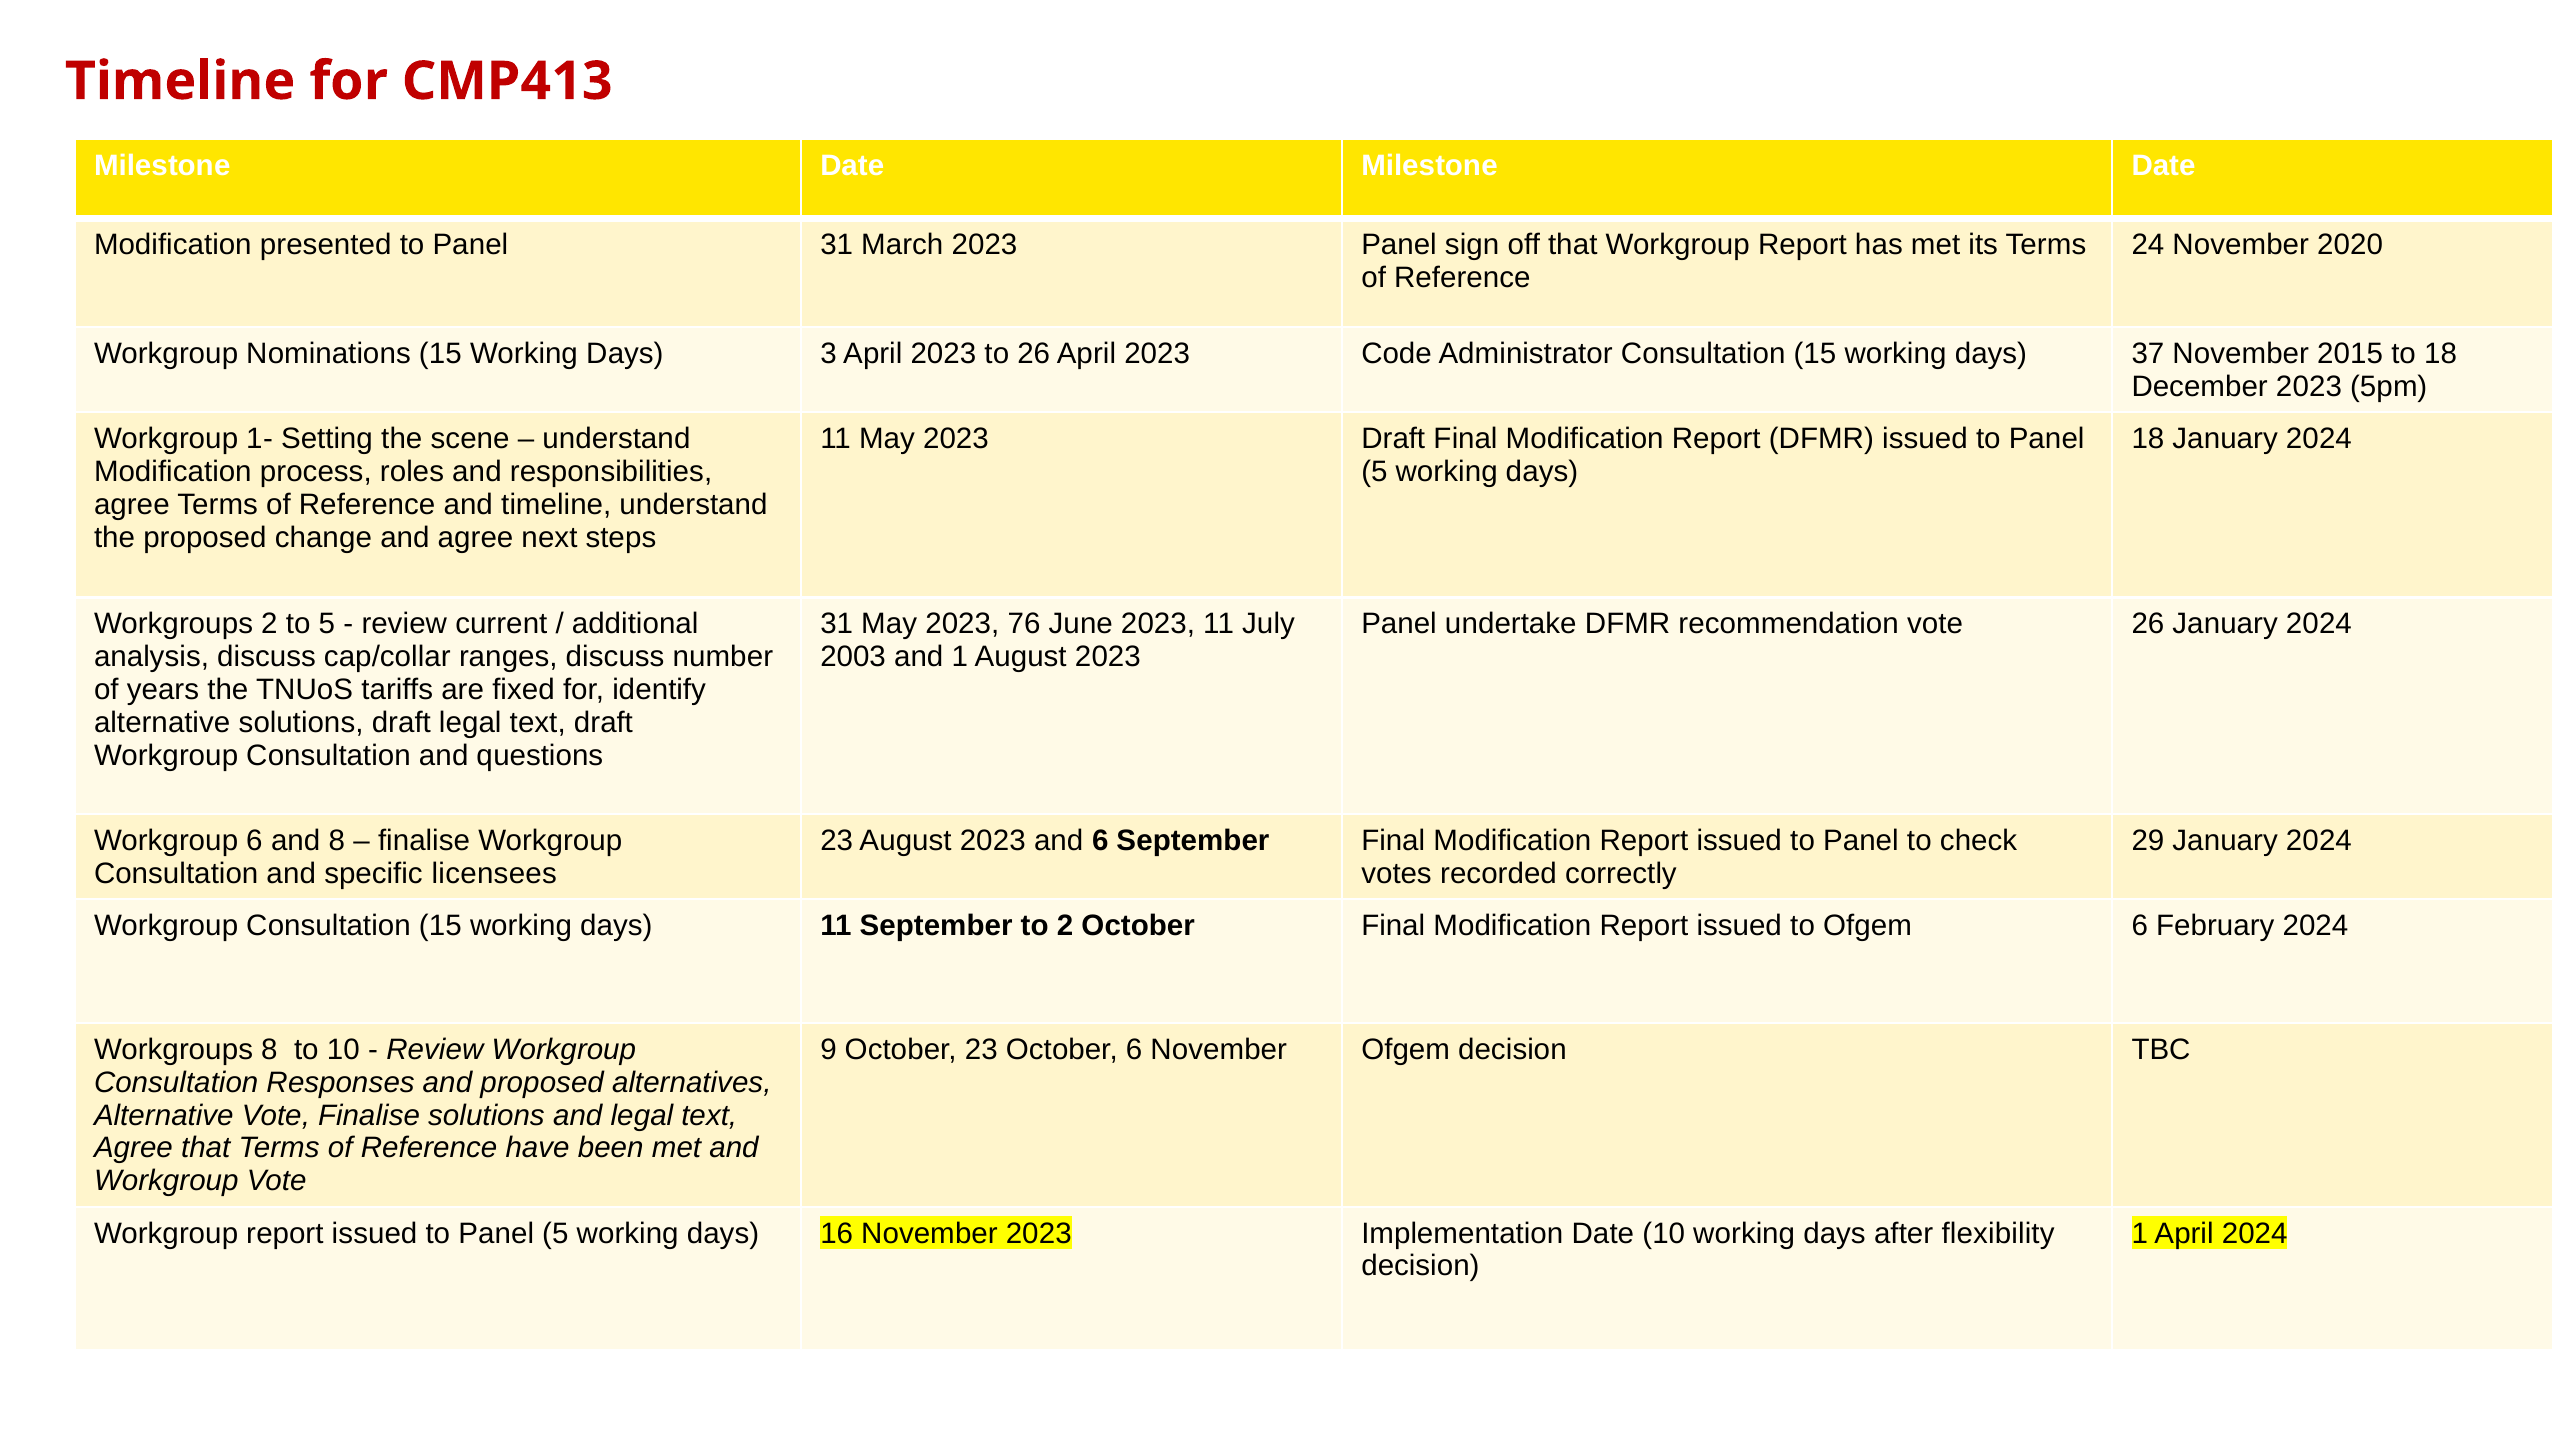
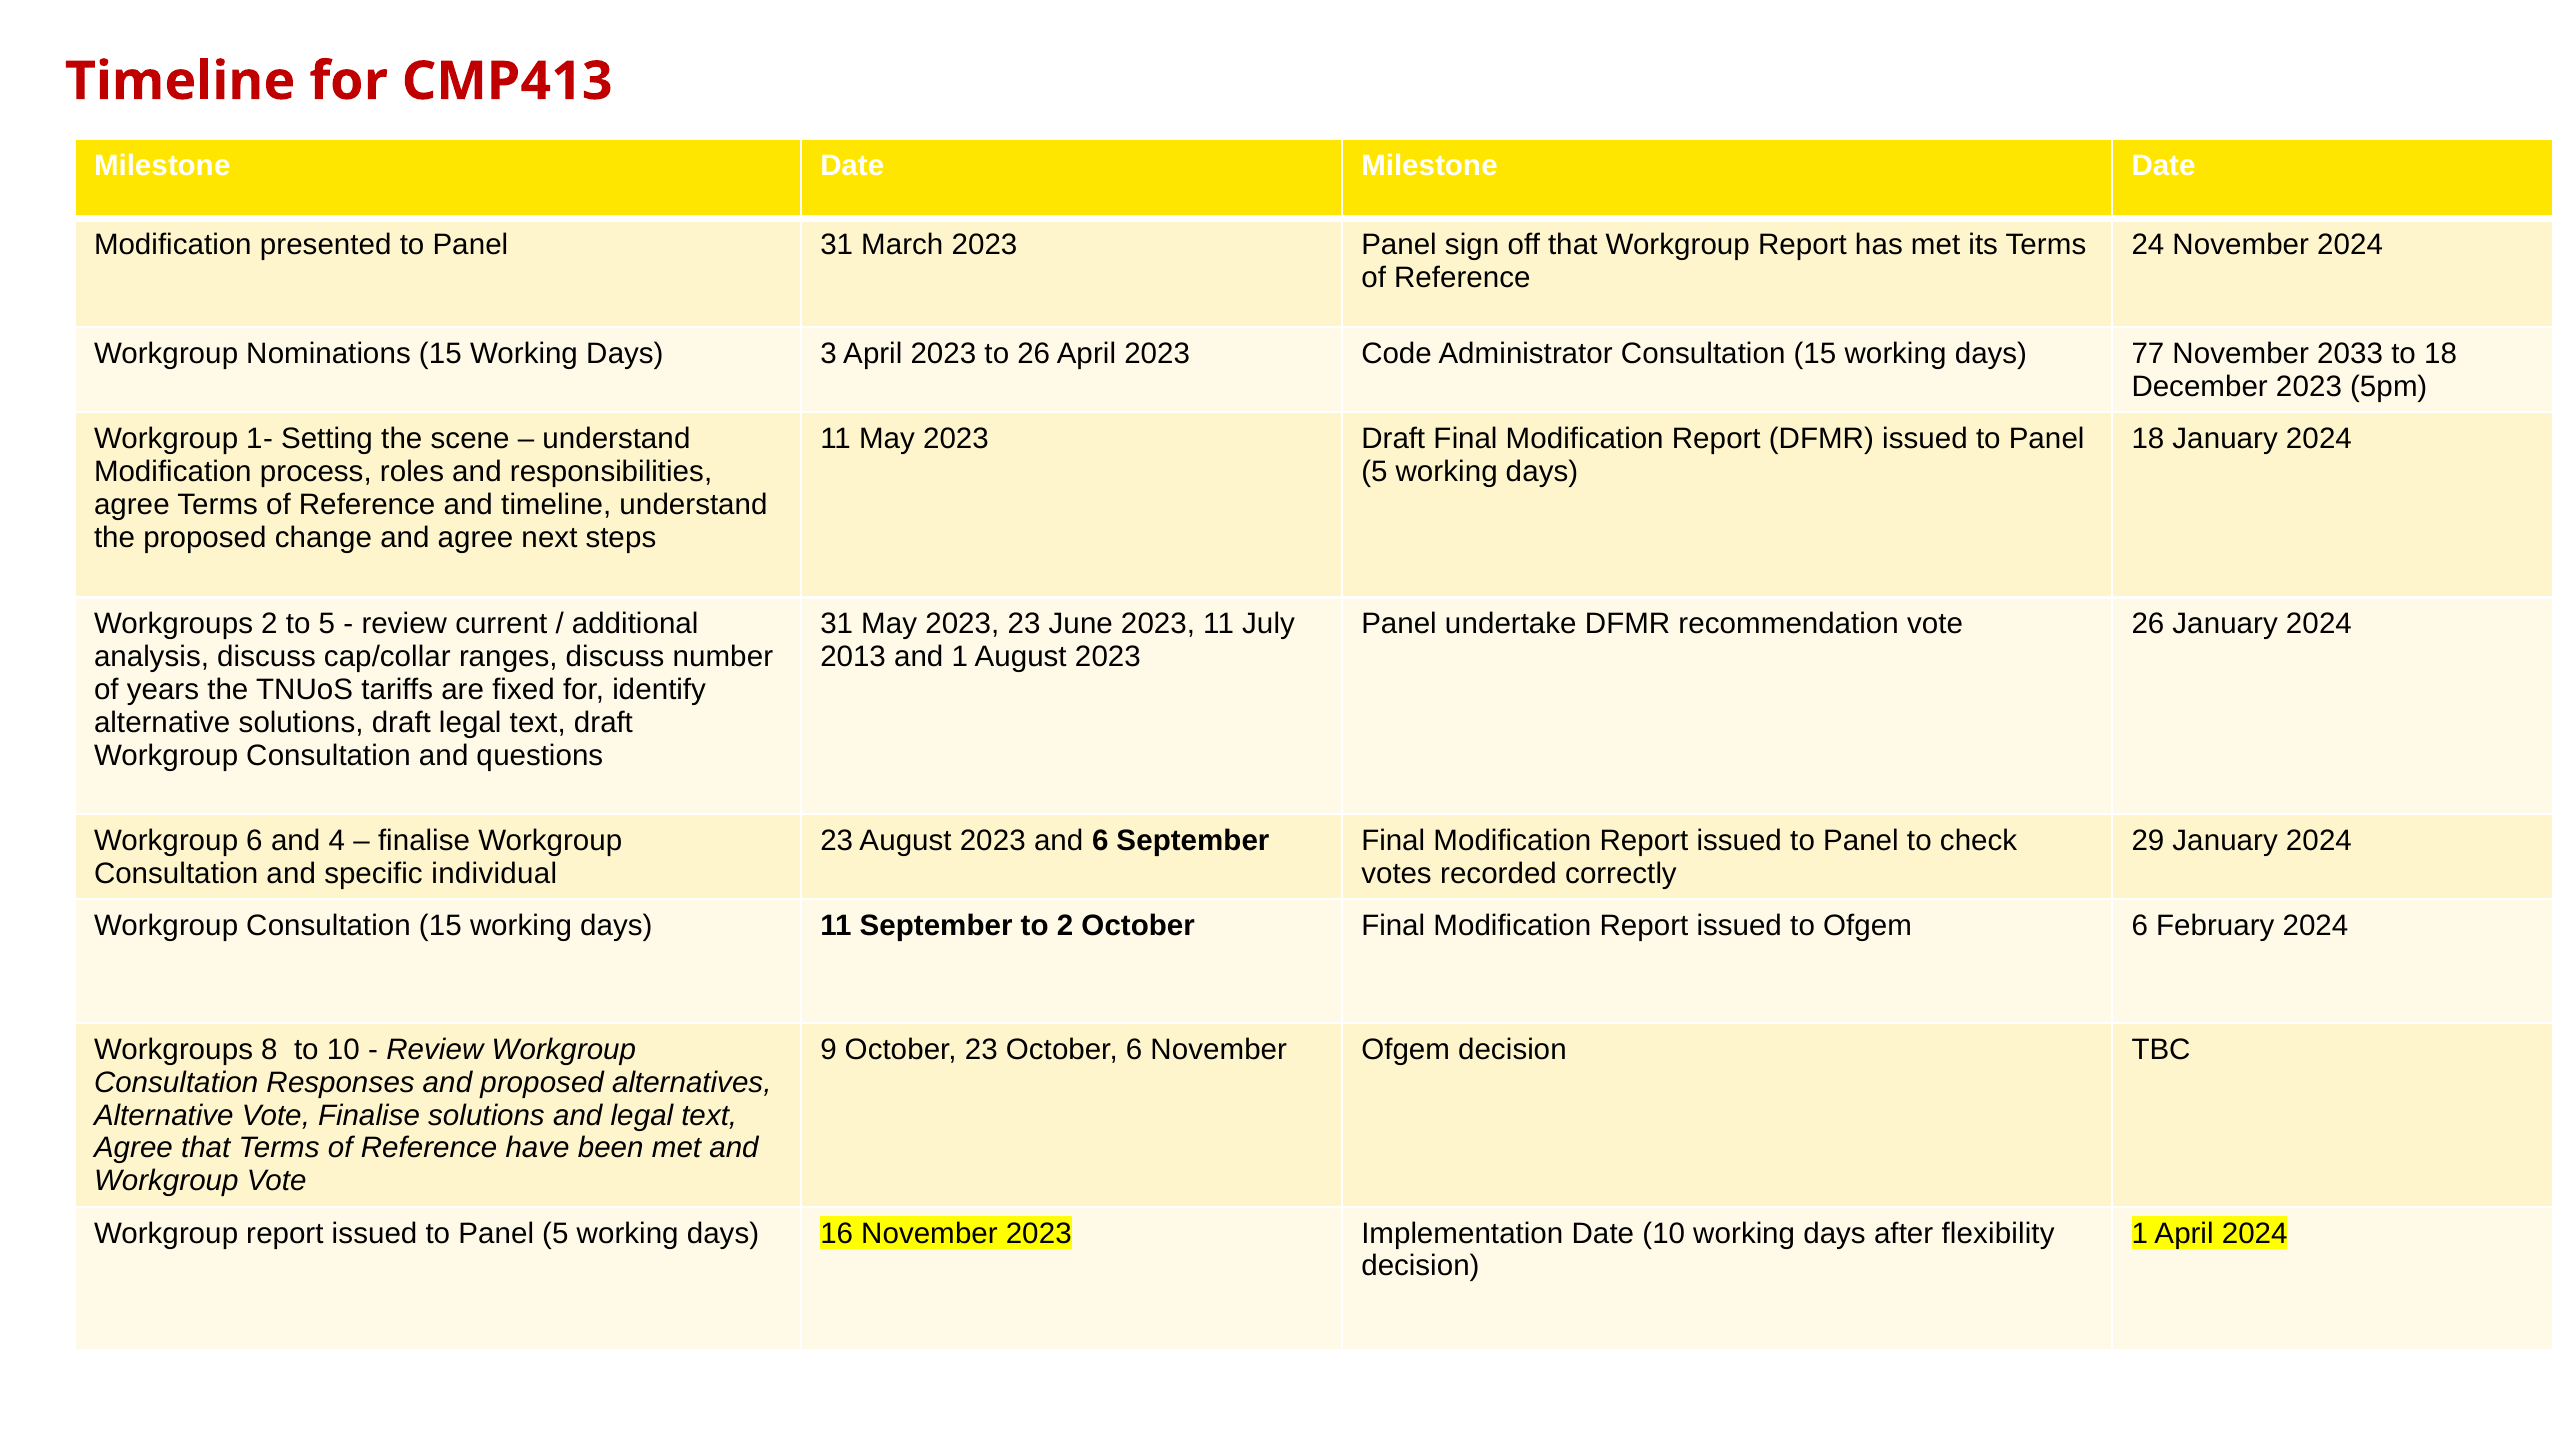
November 2020: 2020 -> 2024 (2350, 245)
37: 37 -> 77 (2148, 354)
2015: 2015 -> 2033 (2350, 354)
2023 76: 76 -> 23 (1024, 624)
2003: 2003 -> 2013 (853, 657)
and 8: 8 -> 4 (337, 841)
licensees: licensees -> individual (494, 874)
